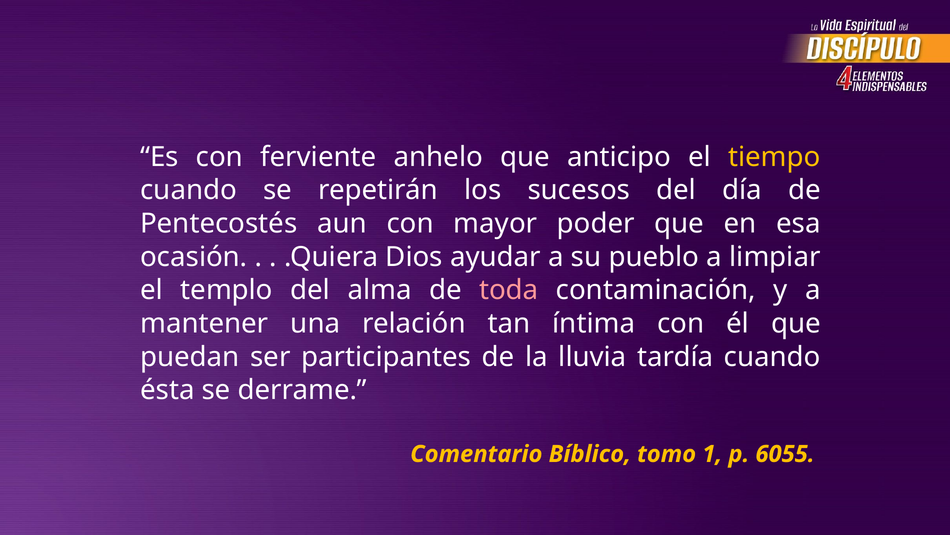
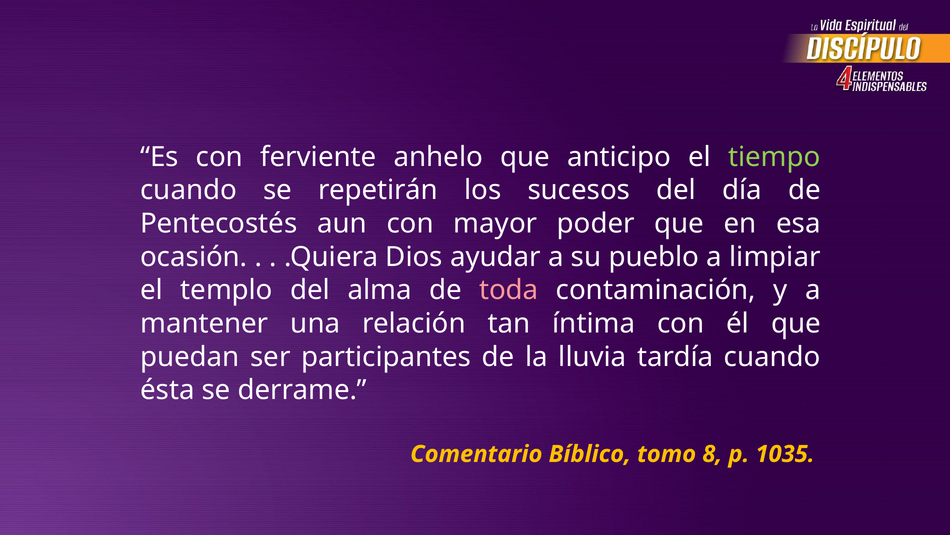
tiempo colour: yellow -> light green (774, 157)
1: 1 -> 8 (712, 454)
6055: 6055 -> 1035 (785, 454)
